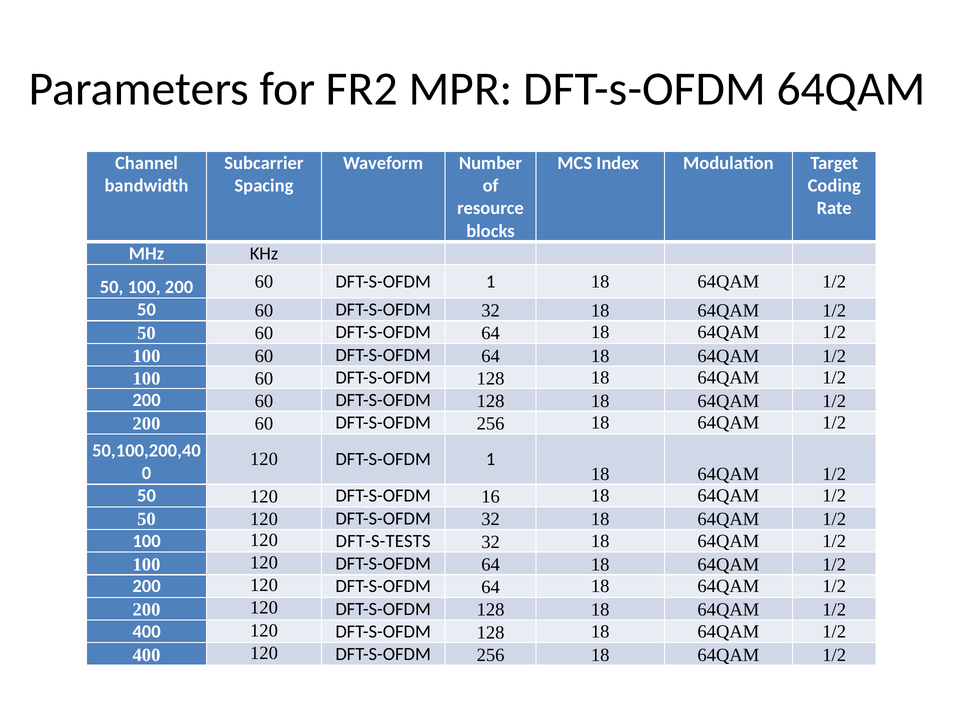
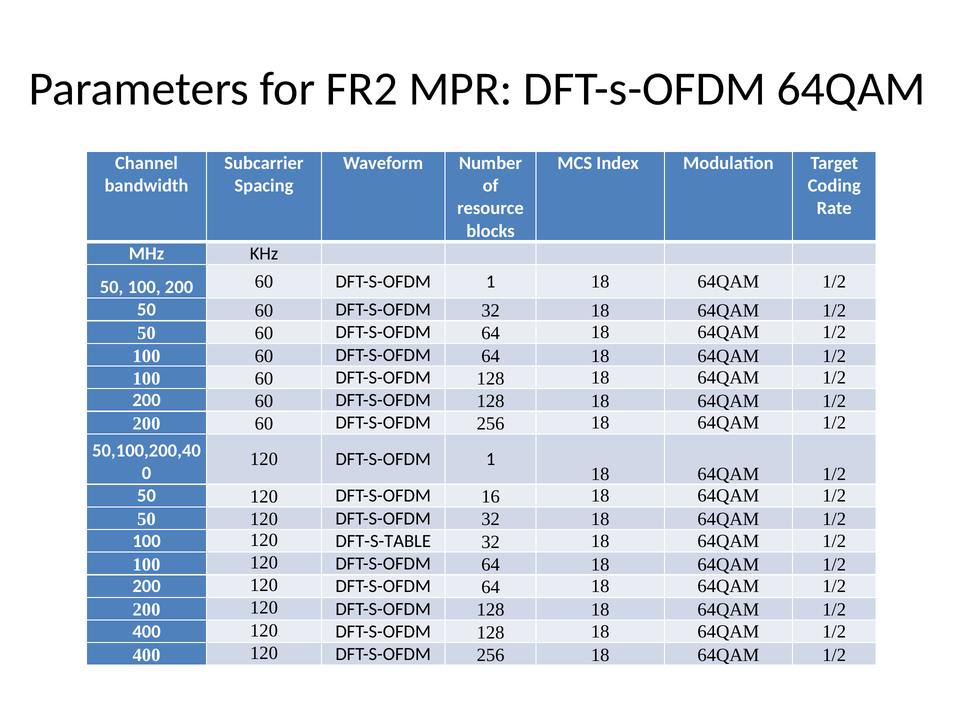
DFT-S-TESTS: DFT-S-TESTS -> DFT-S-TABLE (383, 541)
